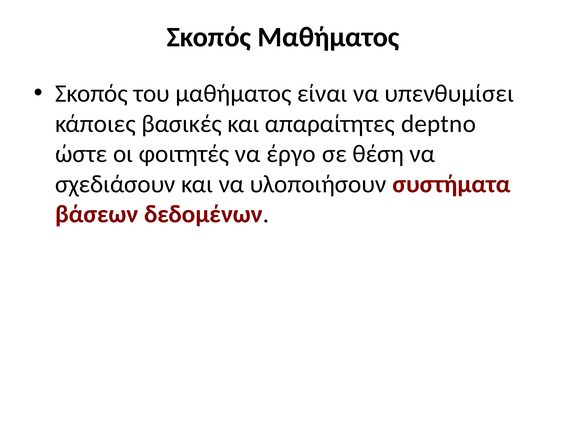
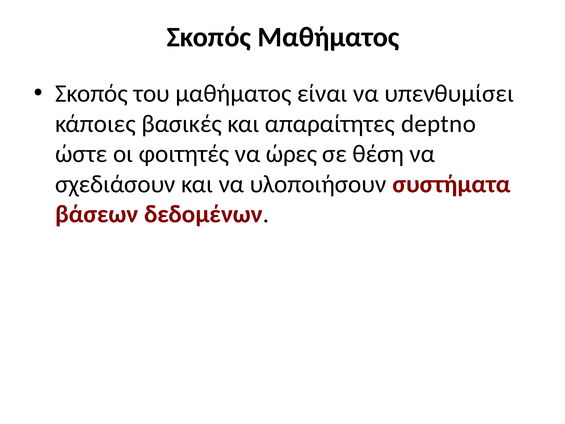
έργο: έργο -> ώρες (291, 154)
